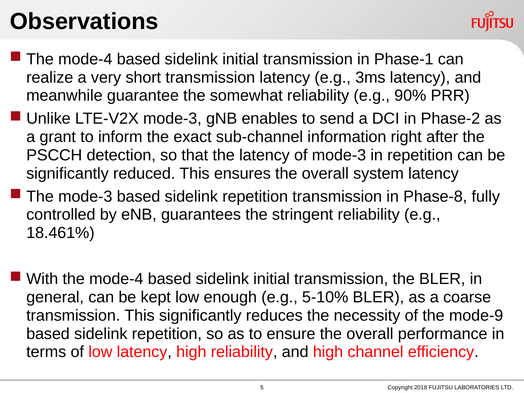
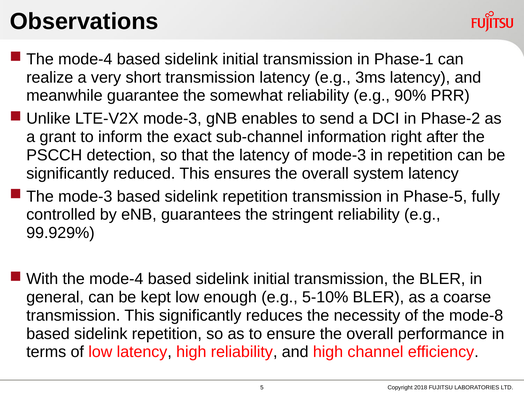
Phase-8: Phase-8 -> Phase-5 (435, 196)
18.461%: 18.461% -> 99.929% (60, 233)
mode-9: mode-9 -> mode-8 (476, 315)
